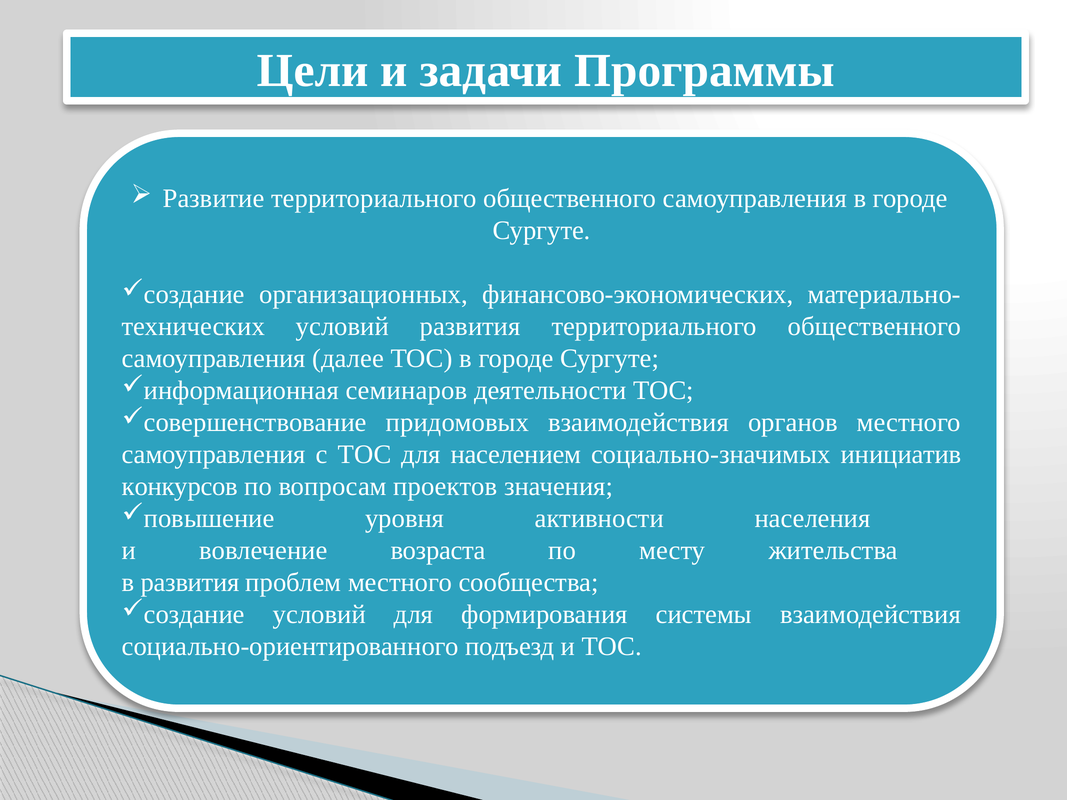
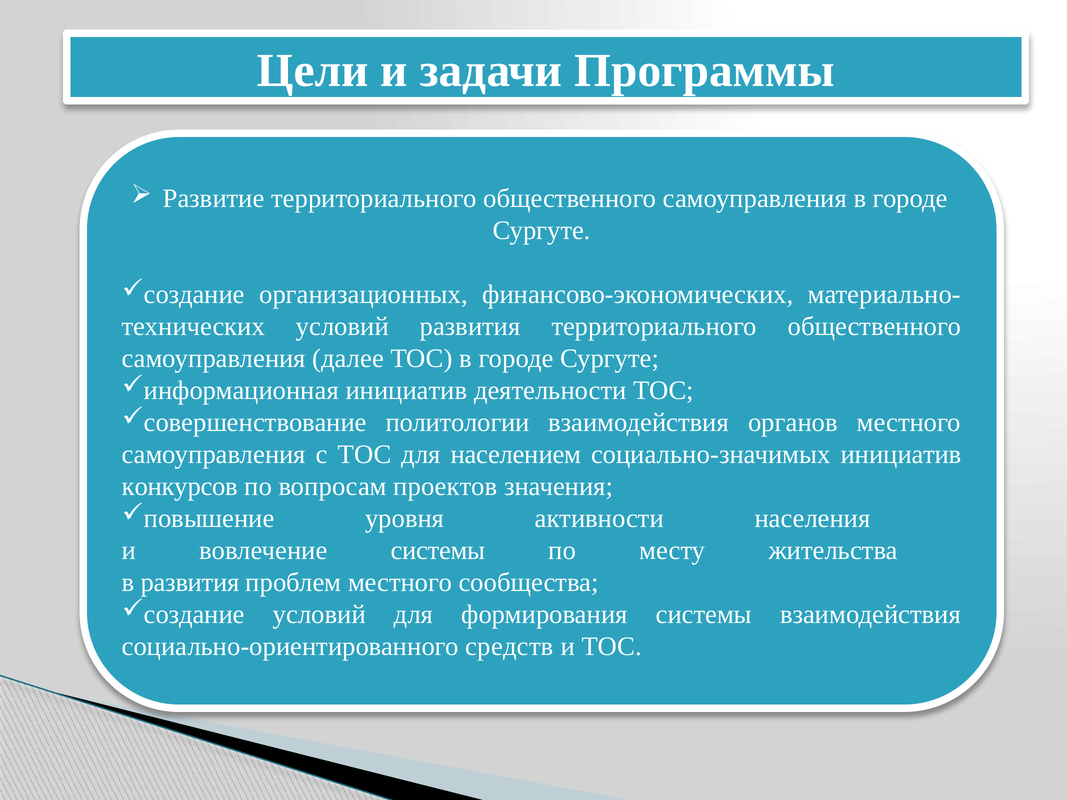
семинаров: семинаров -> инициатив (406, 391)
придомовых: придомовых -> политологии (458, 423)
вовлечение возраста: возраста -> системы (438, 551)
подъезд: подъезд -> средств (509, 647)
